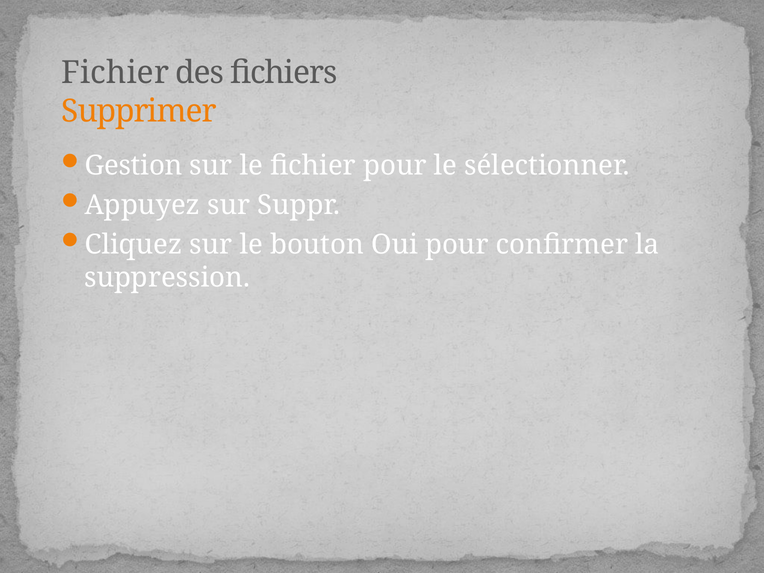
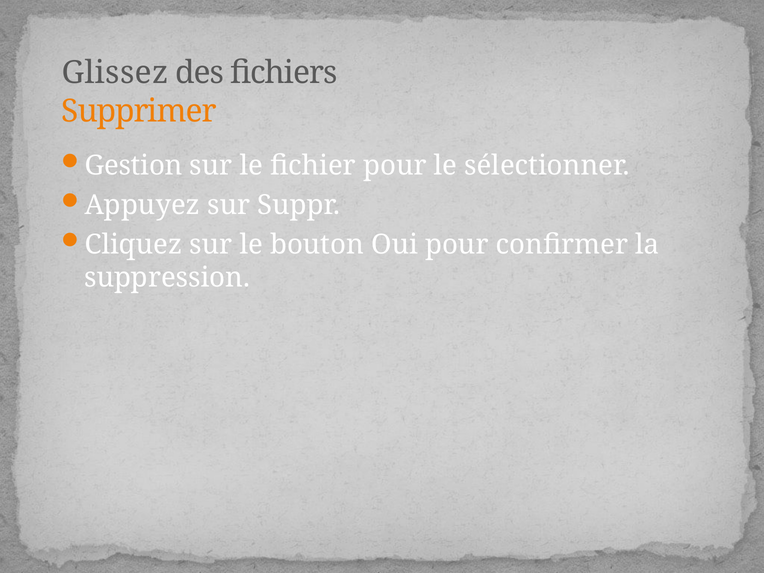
Fichier: Fichier -> Glissez (115, 73)
